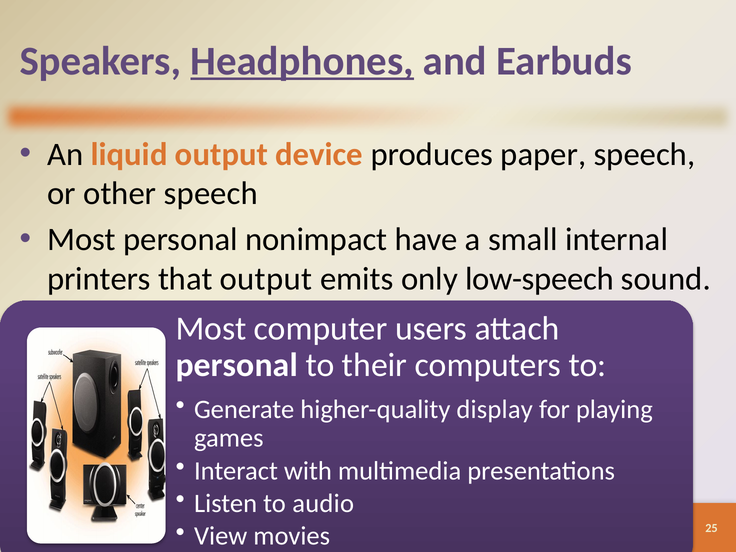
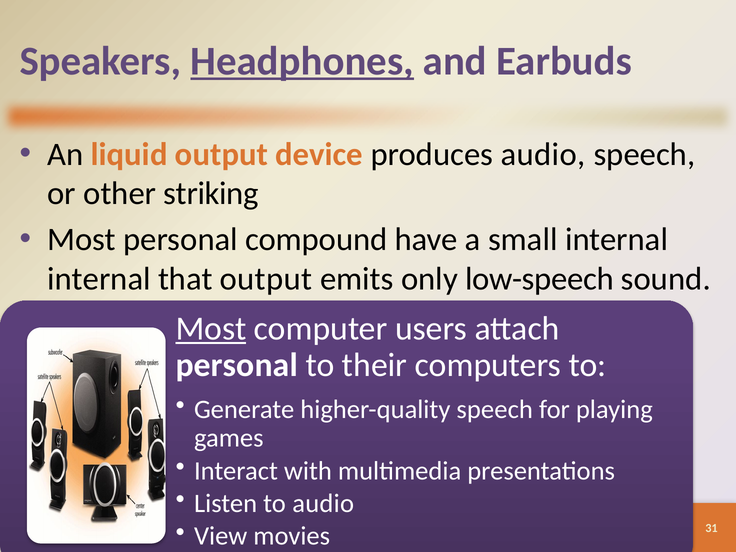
produces paper: paper -> audio (543, 154)
other speech: speech -> striking (211, 194)
nonimpact: nonimpact -> compound (316, 239)
printers: printers -> internal (99, 279)
Most underline: none -> present (211, 329)
display: display -> speech (495, 409)
25: 25 -> 31 (711, 528)
